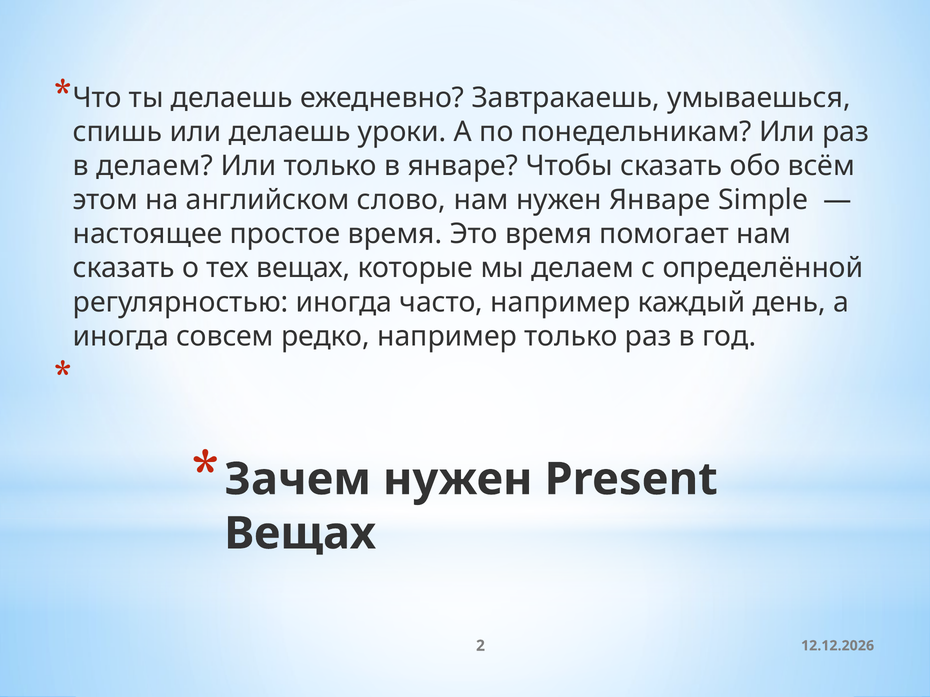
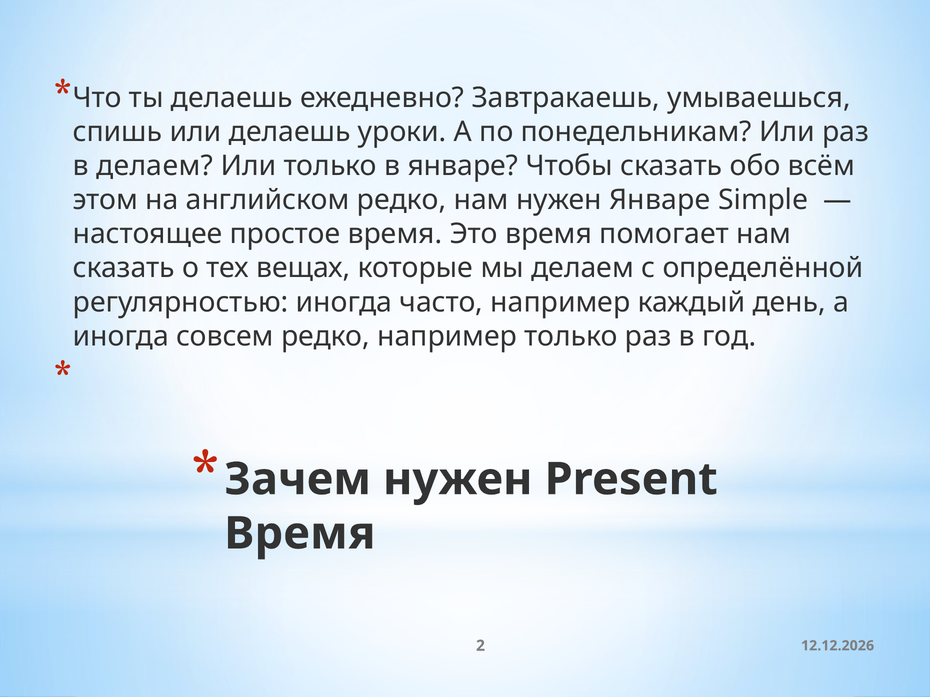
английском слово: слово -> редко (402, 200)
Вещах: Вещах -> Время (300, 534)
